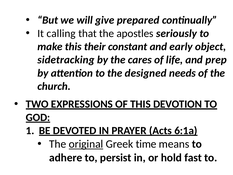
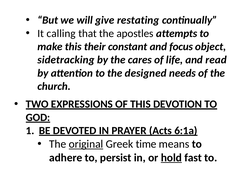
prepared: prepared -> restating (138, 20)
seriously: seriously -> attempts (177, 33)
early: early -> focus (181, 47)
prep: prep -> read (216, 60)
hold underline: none -> present (171, 157)
